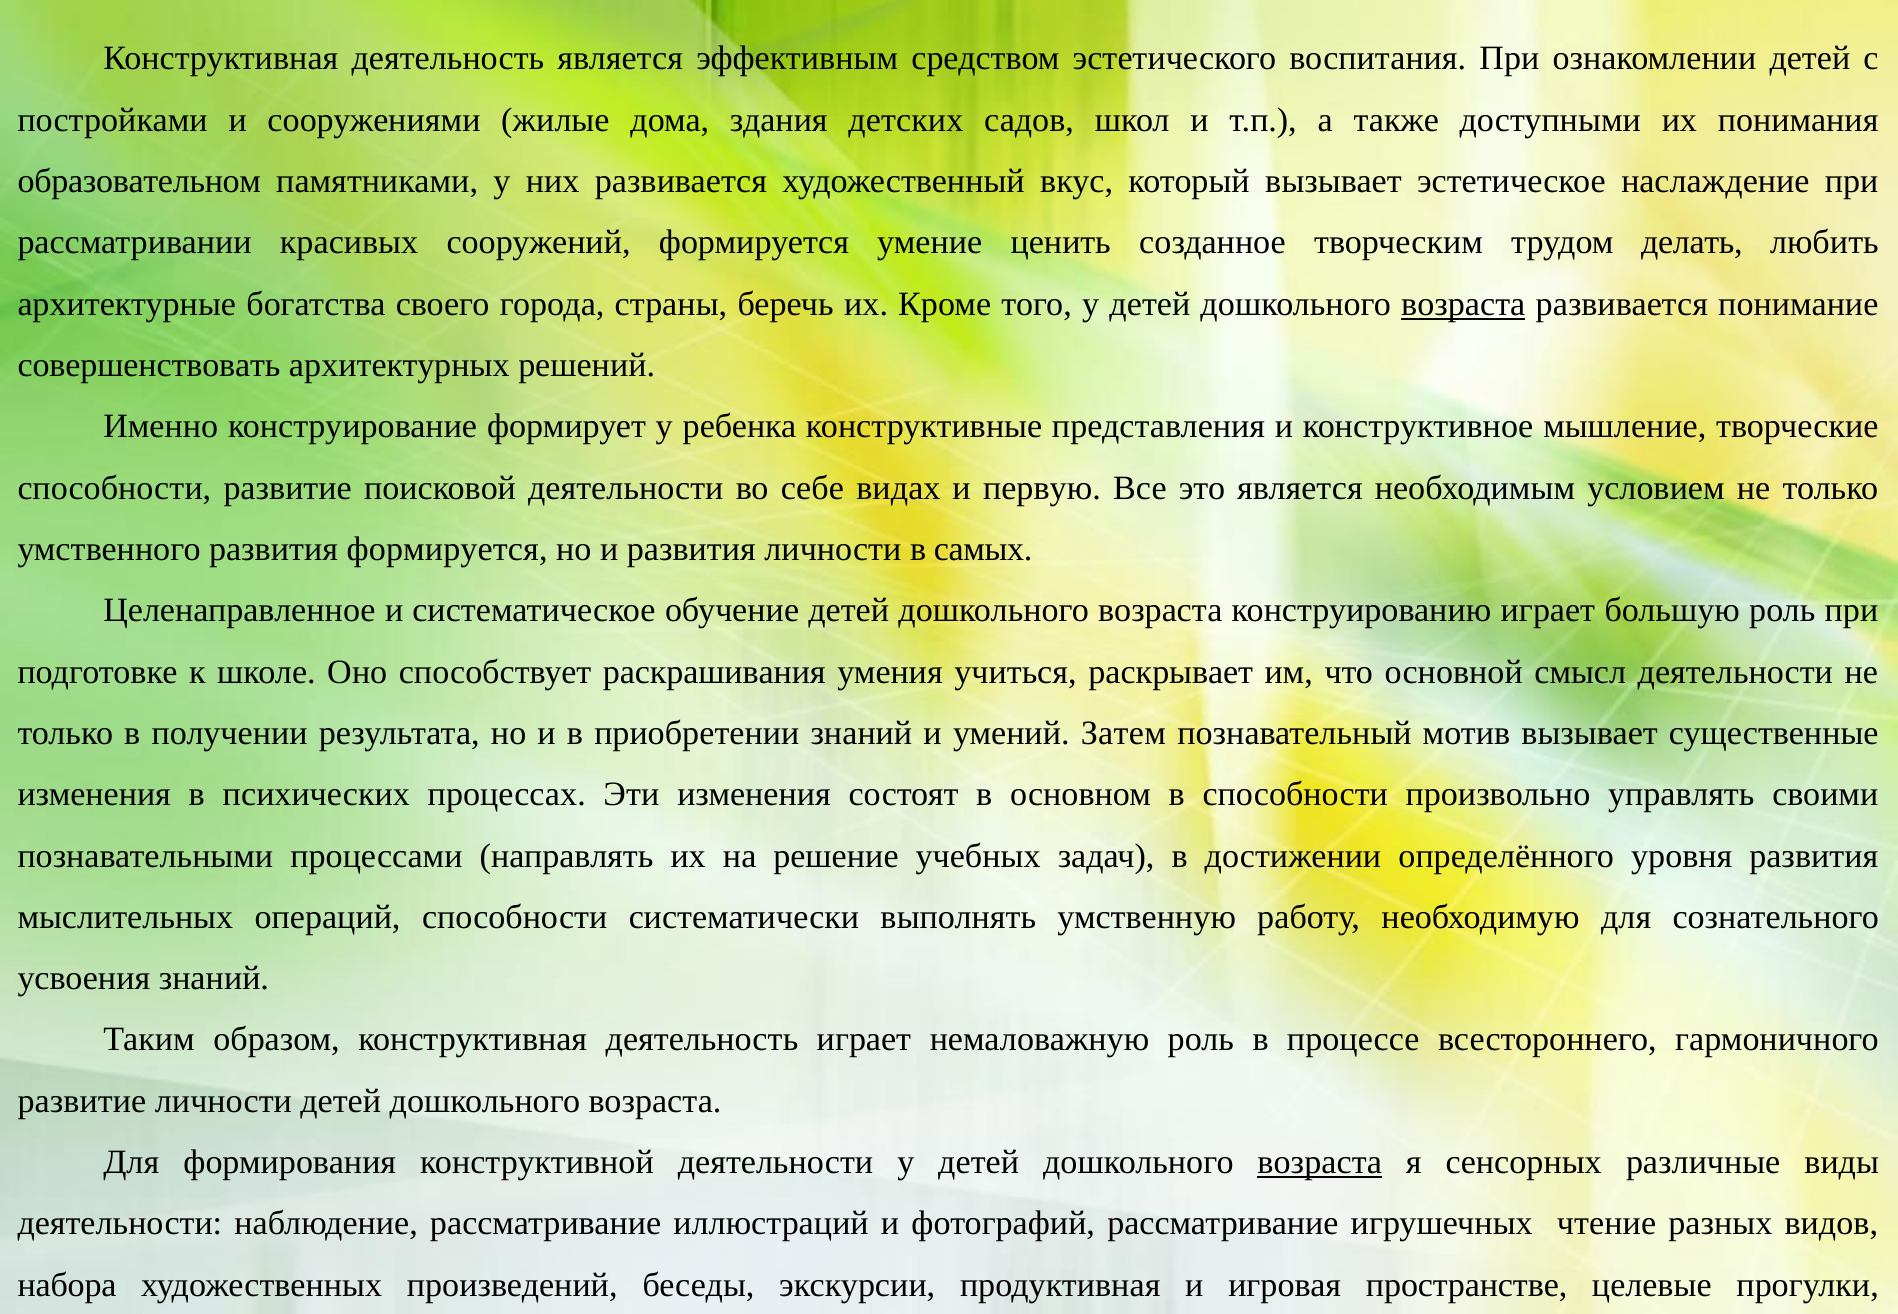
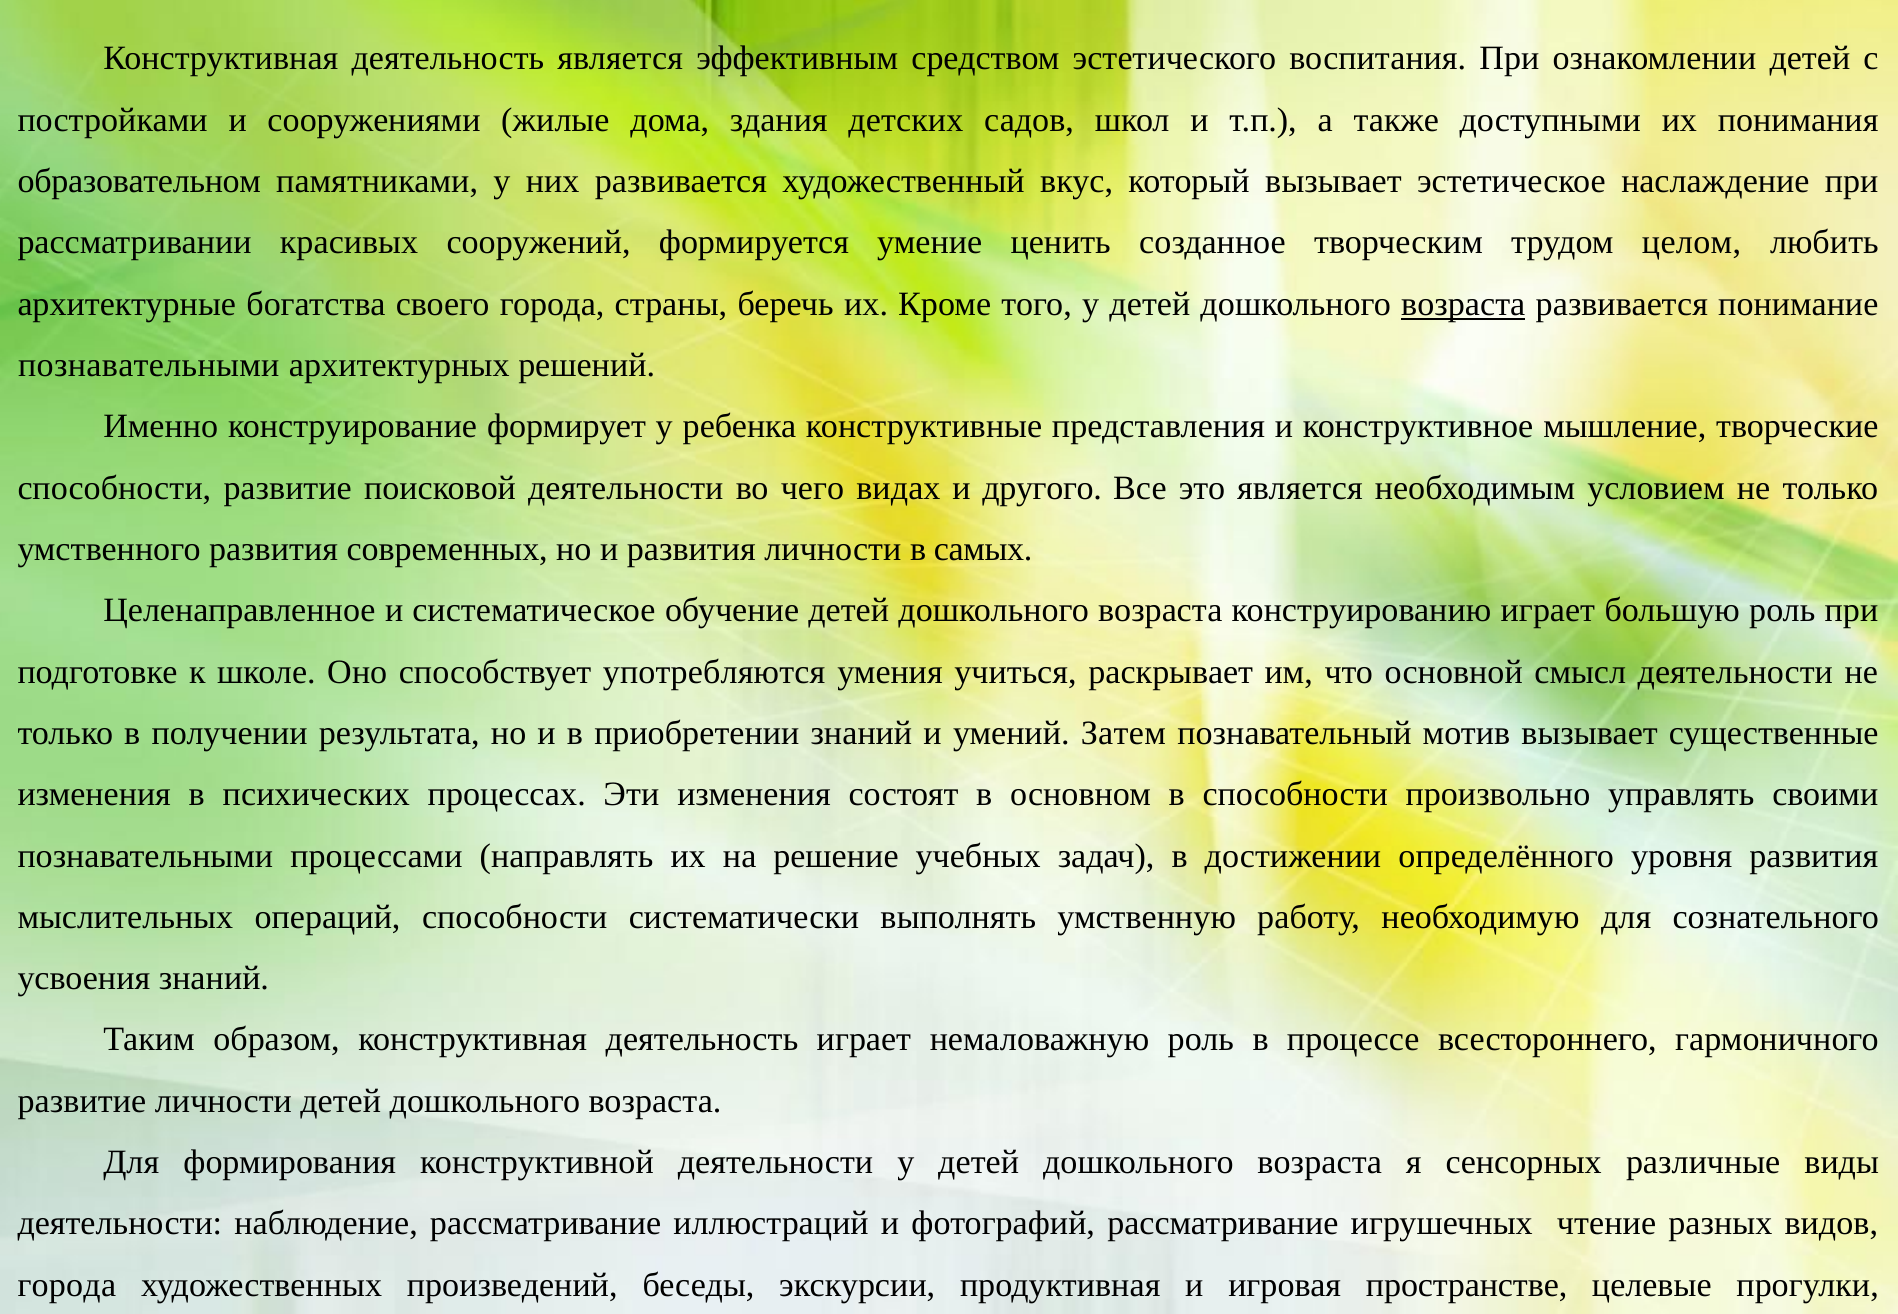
делать: делать -> целом (1692, 243)
совершенствовать: совершенствовать -> познавательными (149, 365)
себе: себе -> чего (812, 488)
первую: первую -> другого (1042, 488)
развития формируется: формируется -> современных (447, 549)
раскрашивания: раскрашивания -> употребляются (714, 672)
возраста underline: present -> none (1320, 1162)
набора: набора -> города (67, 1285)
